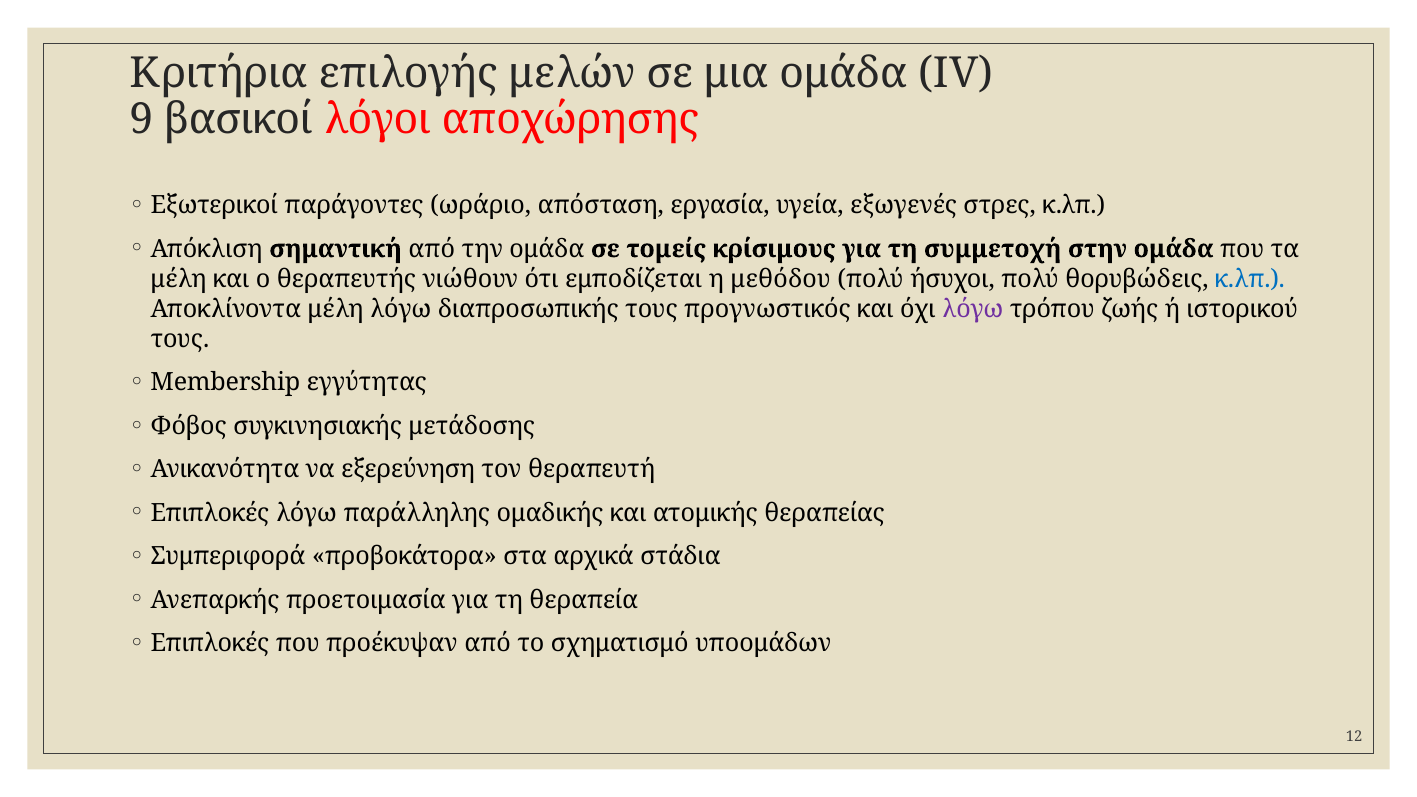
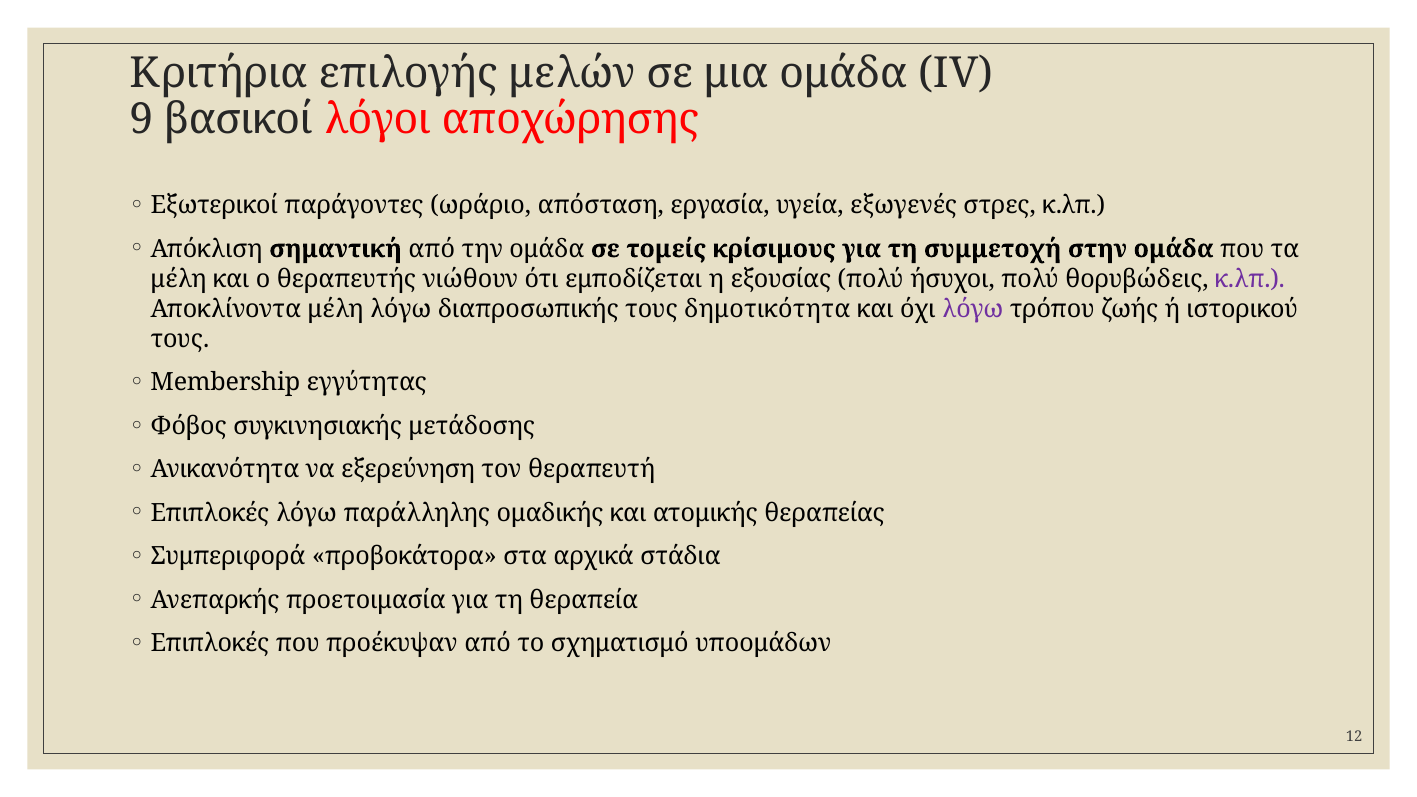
μεθόδου: μεθόδου -> εξουσίας (781, 279)
κ.λπ colour: blue -> purple (1250, 279)
προγνωστικός: προγνωστικός -> δημοτικότητα (767, 309)
